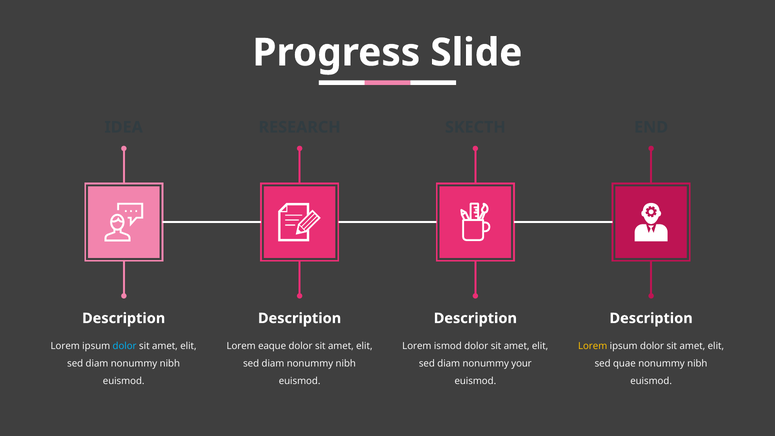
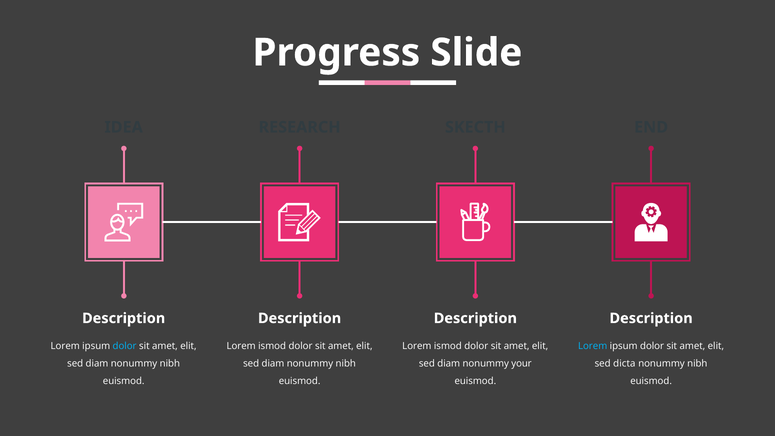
eaque: eaque -> ismod (272, 346)
Lorem colour: yellow -> light blue (593, 346)
quae: quae -> dicta (624, 364)
